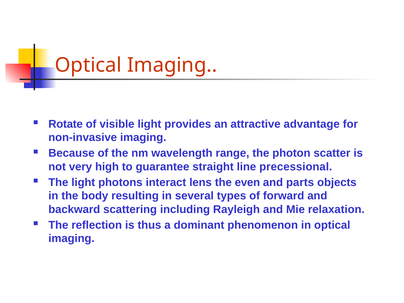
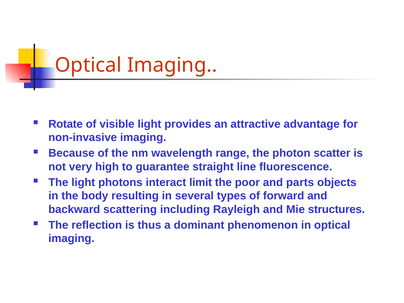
precessional: precessional -> fluorescence (296, 167)
lens: lens -> limit (201, 182)
even: even -> poor (247, 182)
relaxation: relaxation -> structures (336, 209)
